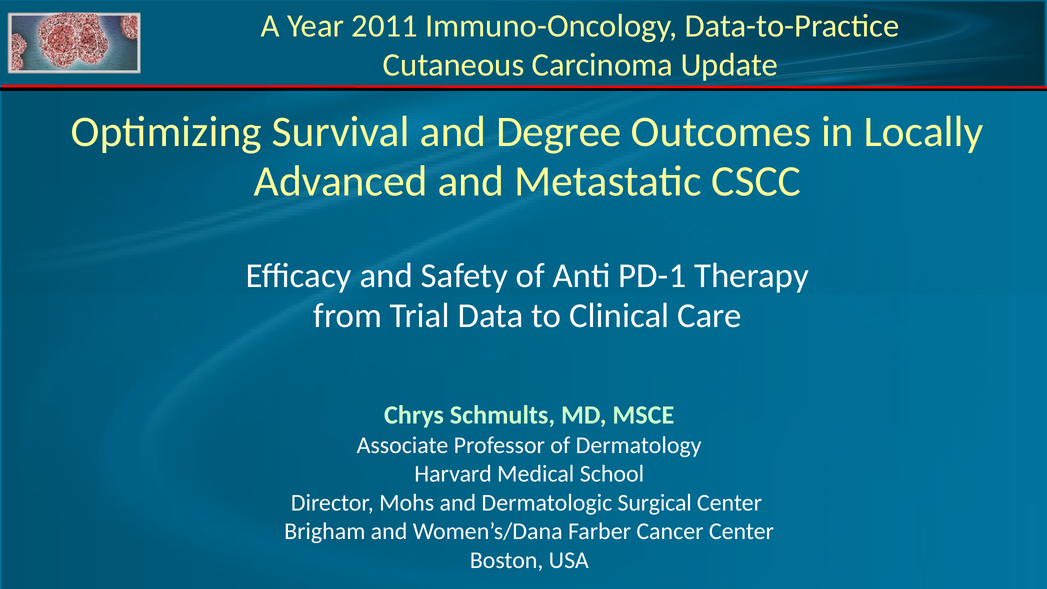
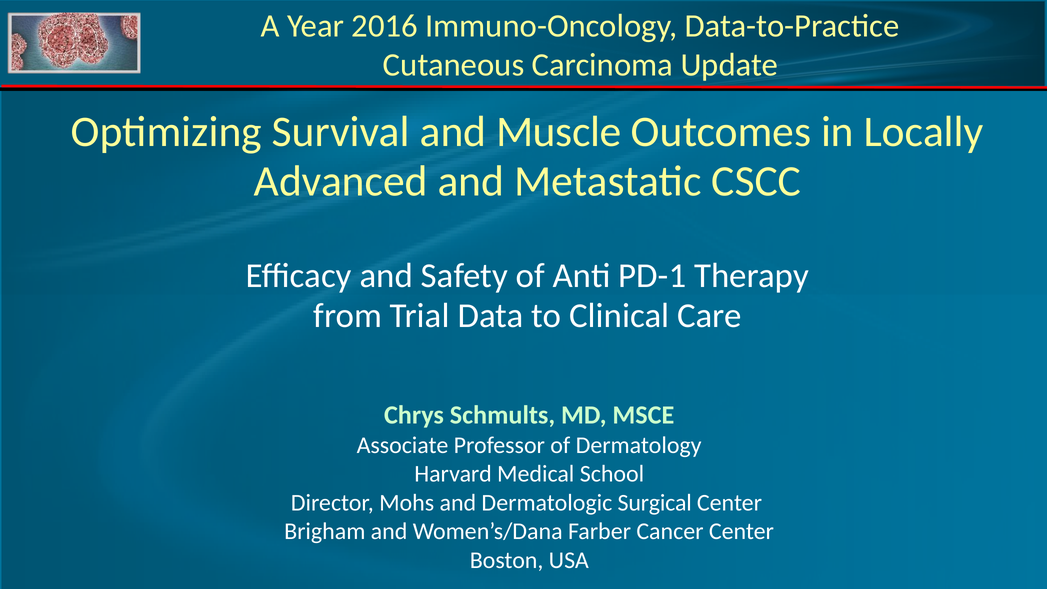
2011: 2011 -> 2016 (385, 26)
Degree: Degree -> Muscle (559, 132)
